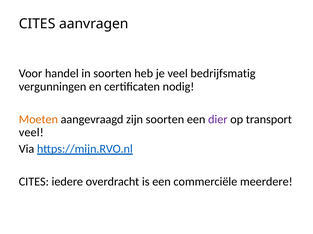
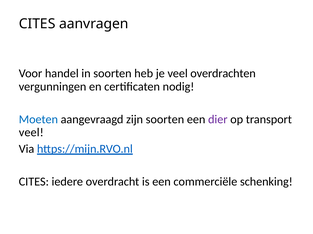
bedrijfsmatig: bedrijfsmatig -> overdrachten (223, 74)
Moeten colour: orange -> blue (38, 120)
meerdere: meerdere -> schenking (266, 182)
